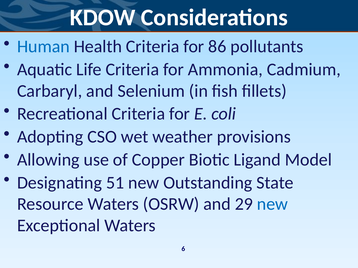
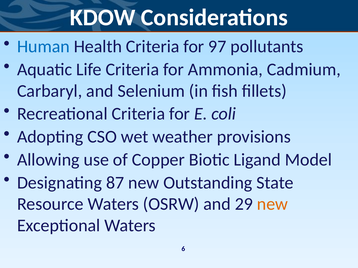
86: 86 -> 97 (217, 47)
51: 51 -> 87 (115, 183)
new colour: blue -> orange (272, 204)
